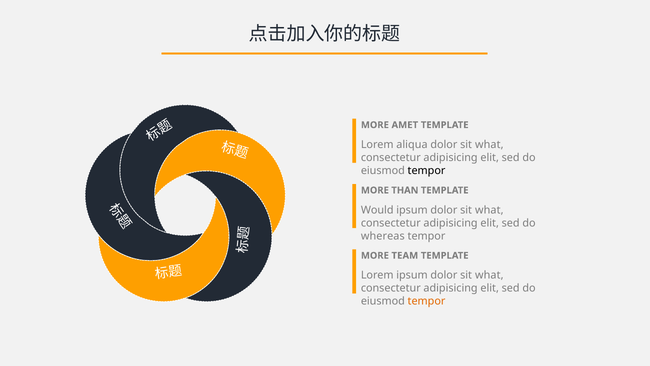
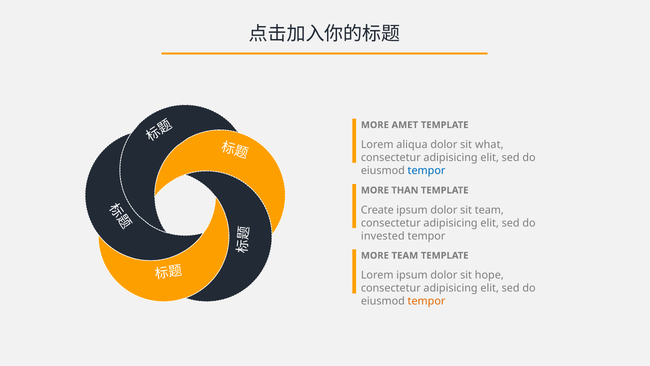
tempor colour: black -> blue (427, 171)
Would: Would -> Create (377, 210)
what: what -> team (489, 210)
whereas: whereas -> invested (383, 236)
what: what -> hope (489, 275)
